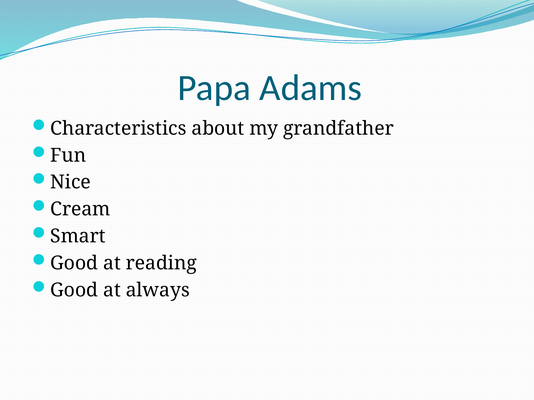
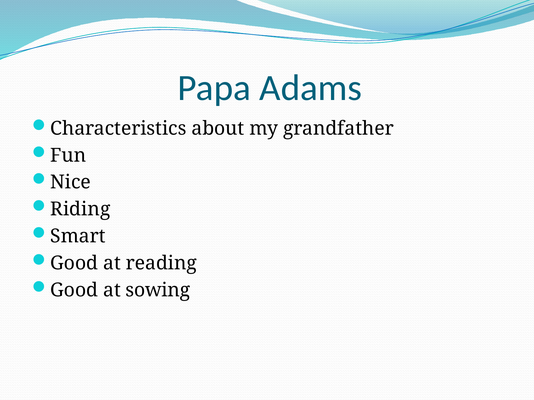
Cream: Cream -> Riding (80, 209)
always: always -> sowing (158, 290)
